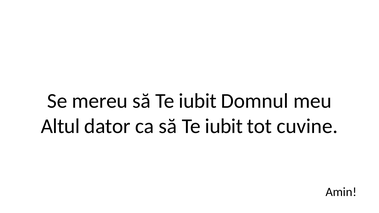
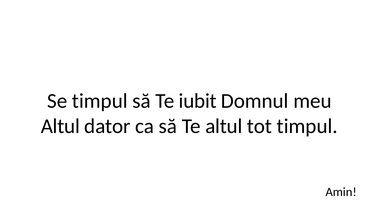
Se mereu: mereu -> timpul (100, 101)
ca să Te iubit: iubit -> altul (224, 126)
tot cuvine: cuvine -> timpul (307, 126)
